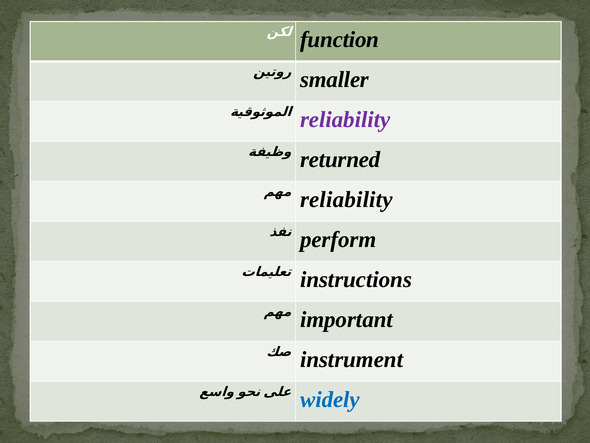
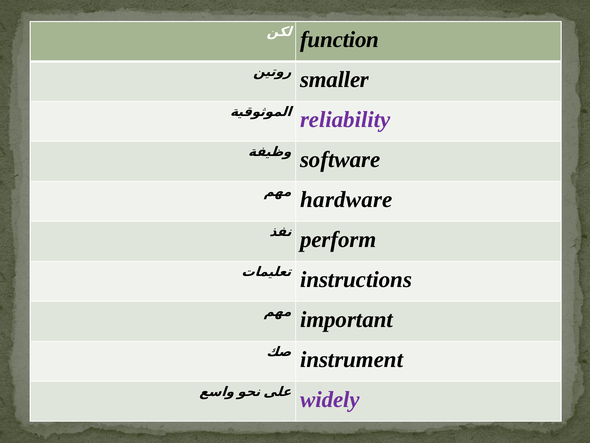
returned: returned -> software (340, 159)
reliability: reliability -> hardware (346, 199)
widely colour: blue -> purple (330, 399)
